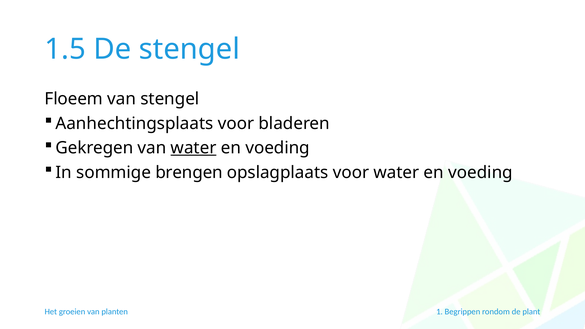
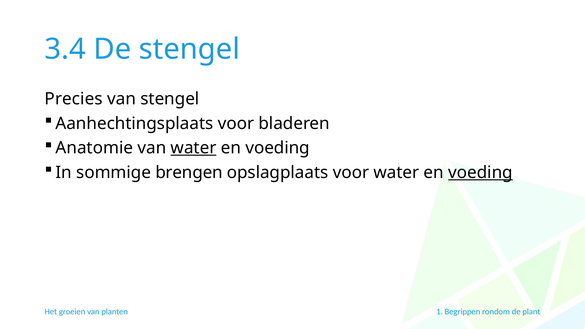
1.5: 1.5 -> 3.4 (65, 49)
Floeem: Floeem -> Precies (74, 99)
Gekregen: Gekregen -> Anatomie (94, 148)
voeding underline: none -> present (480, 172)
